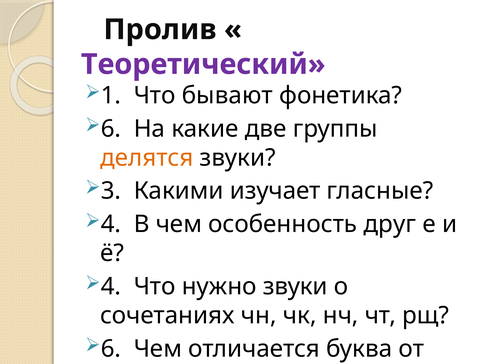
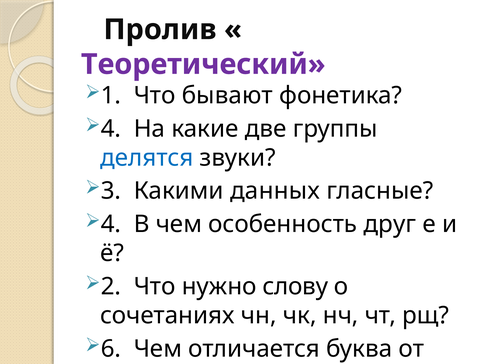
6: 6 -> 4 (111, 129)
делятся colour: orange -> blue (147, 158)
изучает: изучает -> данных (275, 191)
4: 4 -> 2 (111, 286)
нужно звуки: звуки -> слову (295, 286)
